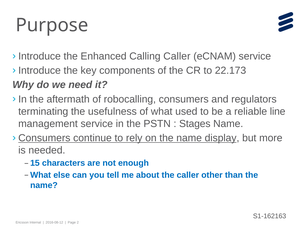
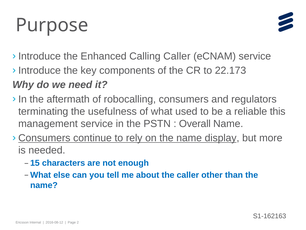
line: line -> this (278, 111)
Stages: Stages -> Overall (195, 123)
